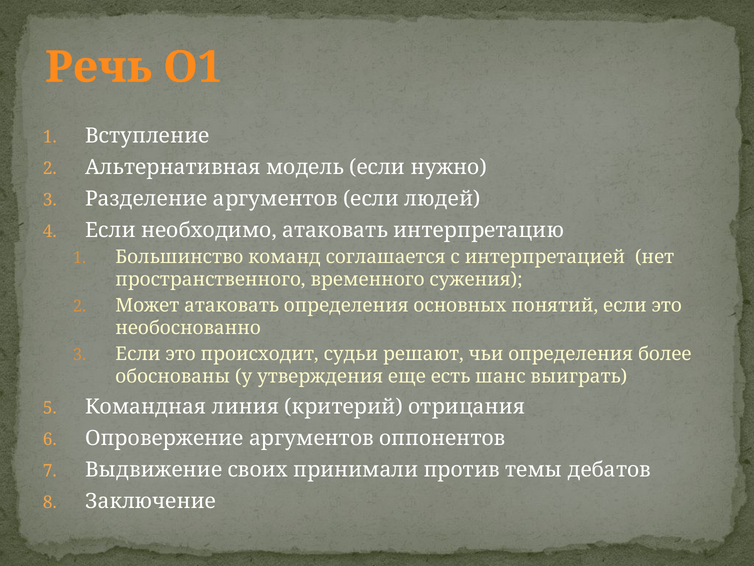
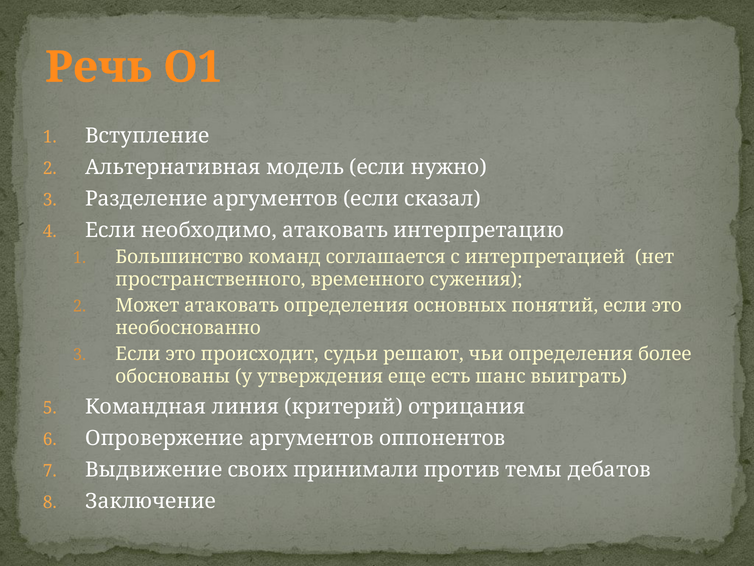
людей: людей -> сказал (443, 198)
